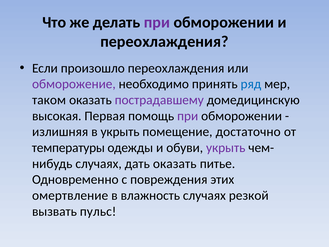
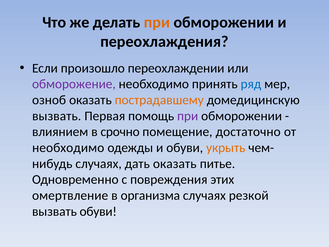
при colour: purple -> orange (157, 22)
произошло переохлаждения: переохлаждения -> переохлаждении (176, 68)
таком: таком -> озноб (49, 100)
пострадавшему colour: purple -> orange (159, 100)
высокая: высокая -> вызвать (57, 116)
излишняя: излишняя -> влиянием (60, 132)
в укрыть: укрыть -> срочно (120, 132)
температуры: температуры -> необходимо (68, 148)
укрыть colour: purple -> orange (226, 148)
влажность: влажность -> организма (150, 195)
вызвать пульс: пульс -> обуви (98, 211)
